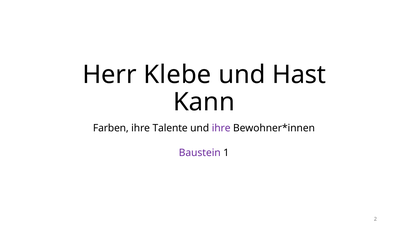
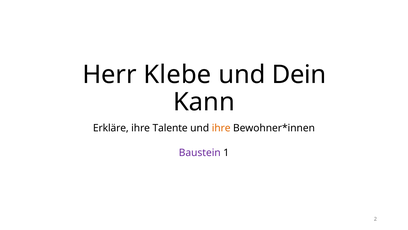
Hast: Hast -> Dein (299, 74)
Farben: Farben -> Erkläre (111, 128)
ihre colour: purple -> orange (221, 128)
